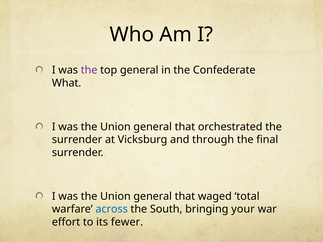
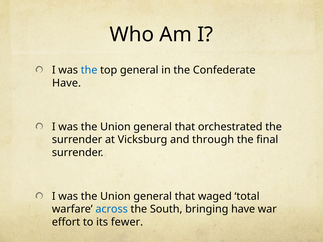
the colour: purple -> blue (89, 70)
What: What -> Have (67, 83)
bringing your: your -> have (243, 209)
